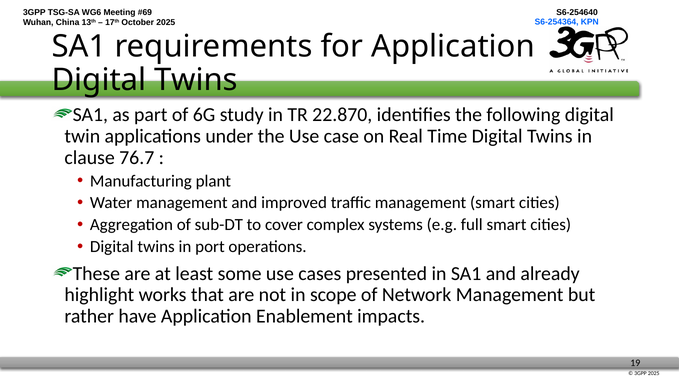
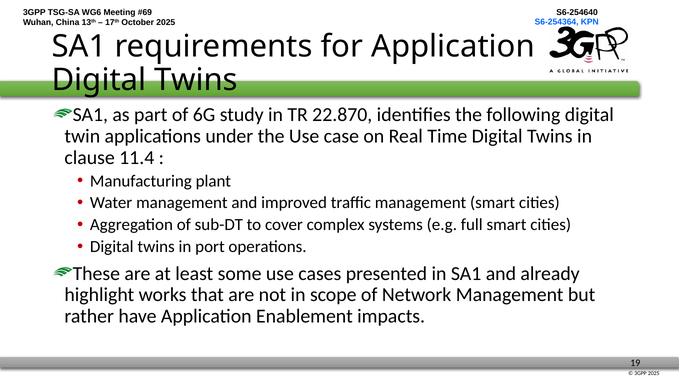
76.7: 76.7 -> 11.4 (137, 158)
